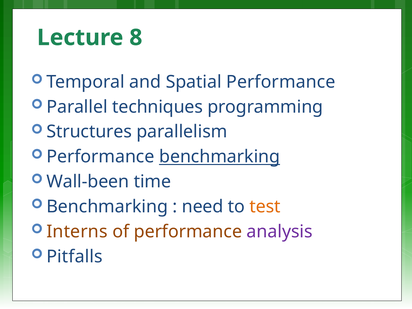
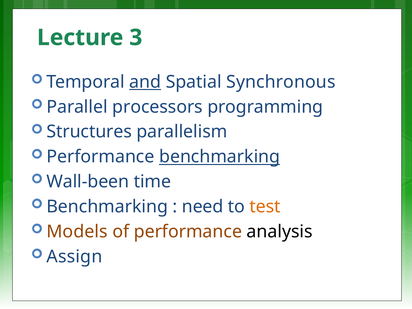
8: 8 -> 3 (136, 38)
and underline: none -> present (145, 82)
Spatial Performance: Performance -> Synchronous (281, 82)
techniques: techniques -> processors (158, 107)
Interns: Interns -> Models (77, 232)
analysis colour: purple -> black (280, 232)
Pitfalls: Pitfalls -> Assign (74, 257)
